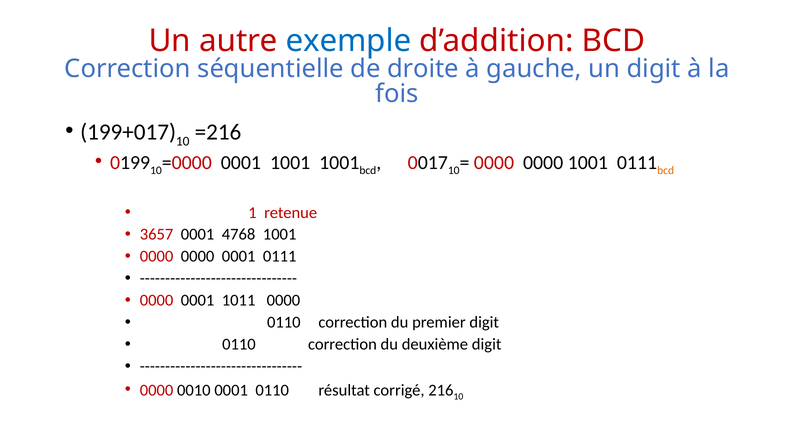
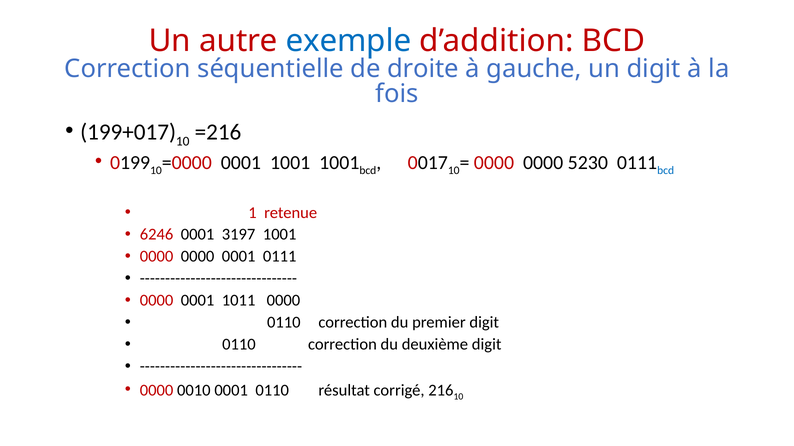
0000 1001: 1001 -> 5230 (588, 163)
bcd colour: orange -> blue (666, 171)
3657: 3657 -> 6246 (157, 235)
4768: 4768 -> 3197 (239, 235)
